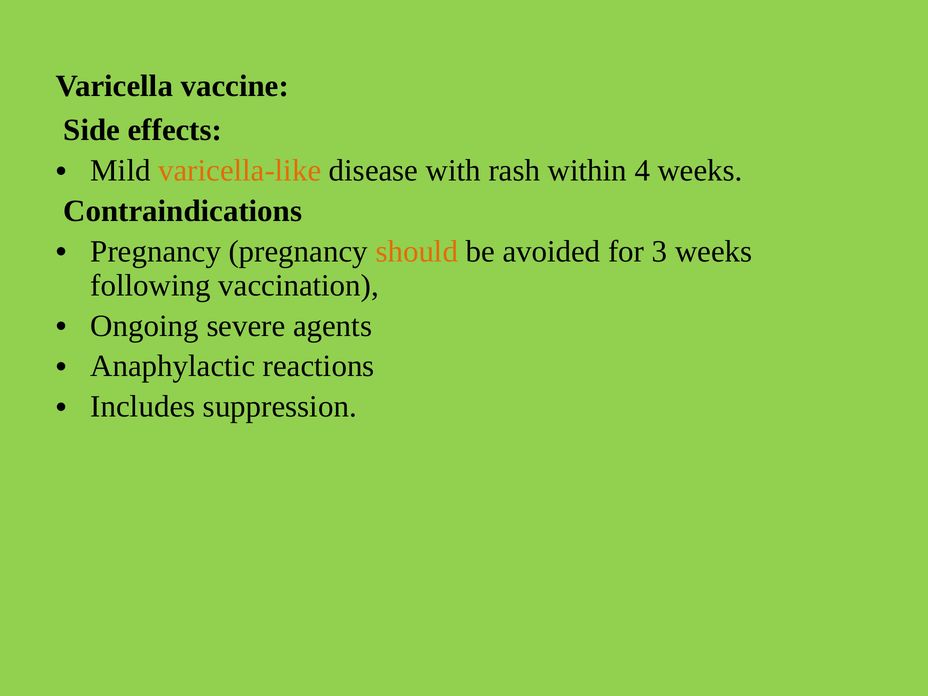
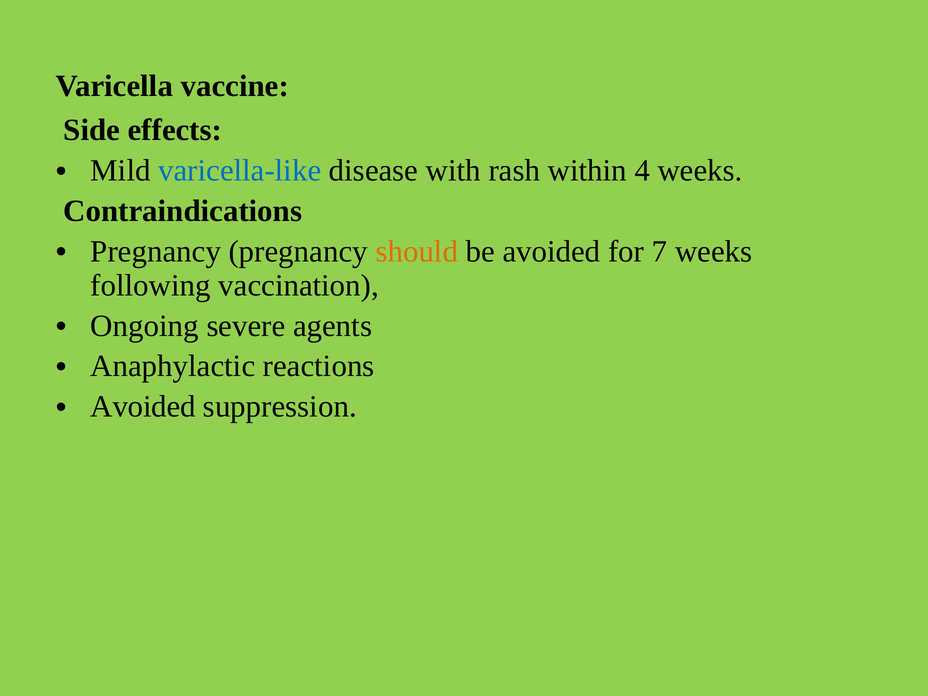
varicella-like colour: orange -> blue (240, 171)
3: 3 -> 7 (660, 251)
Includes: Includes -> Avoided (143, 407)
